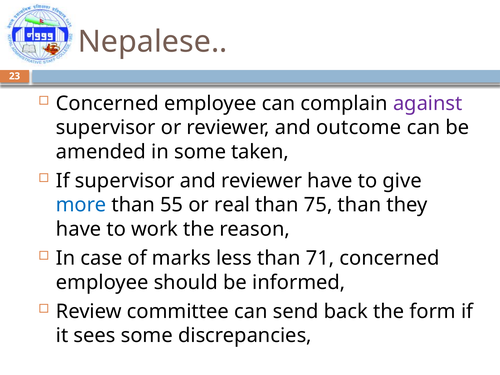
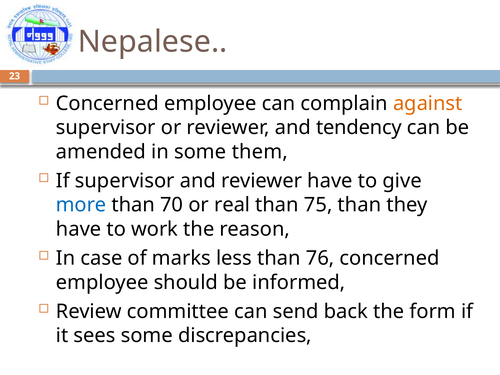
against colour: purple -> orange (428, 103)
outcome: outcome -> tendency (359, 128)
taken: taken -> them (260, 152)
55: 55 -> 70 (172, 205)
71: 71 -> 76 (320, 258)
